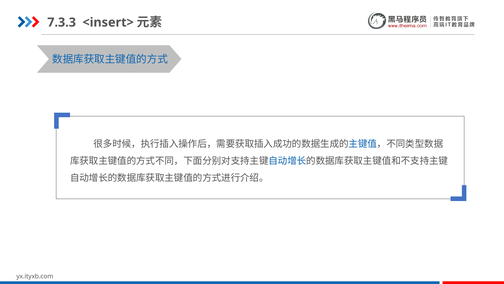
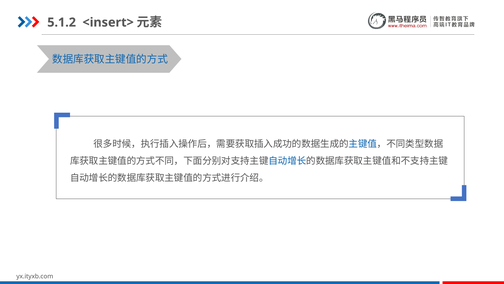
7.3.3: 7.3.3 -> 5.1.2 (62, 22)
